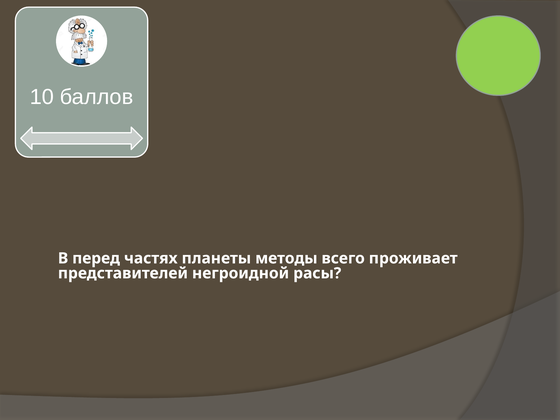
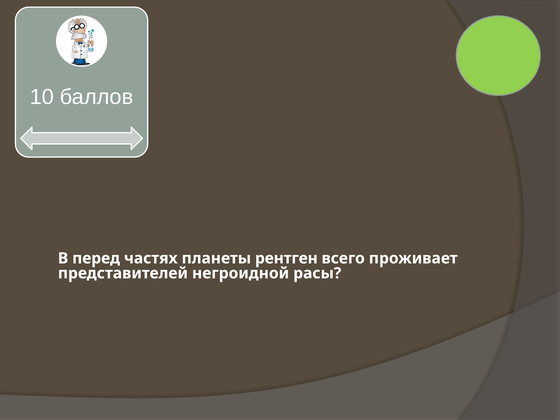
методы: методы -> рентген (286, 258)
